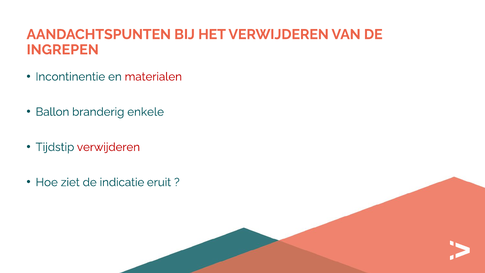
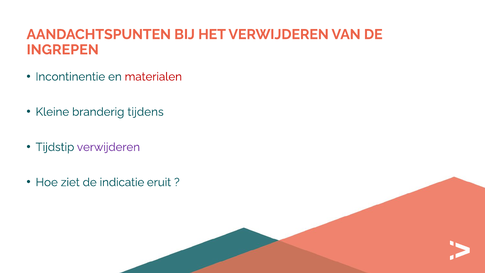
Ballon: Ballon -> Kleine (52, 112)
enkele: enkele -> tijdens (146, 112)
verwijderen colour: red -> purple (108, 147)
